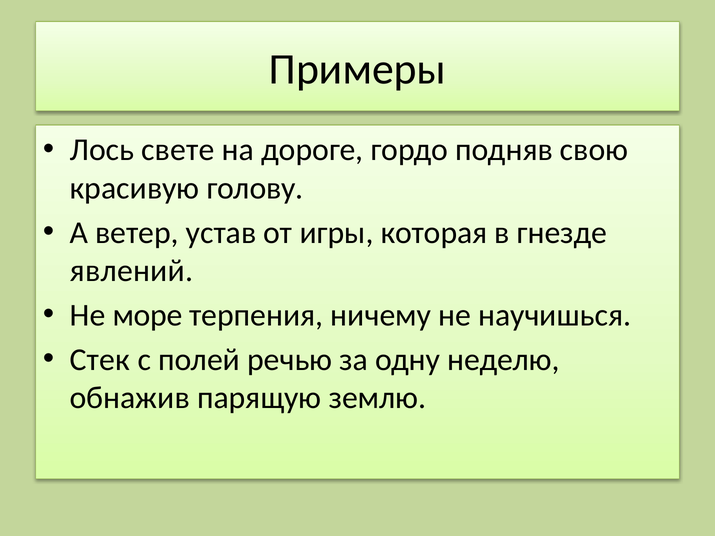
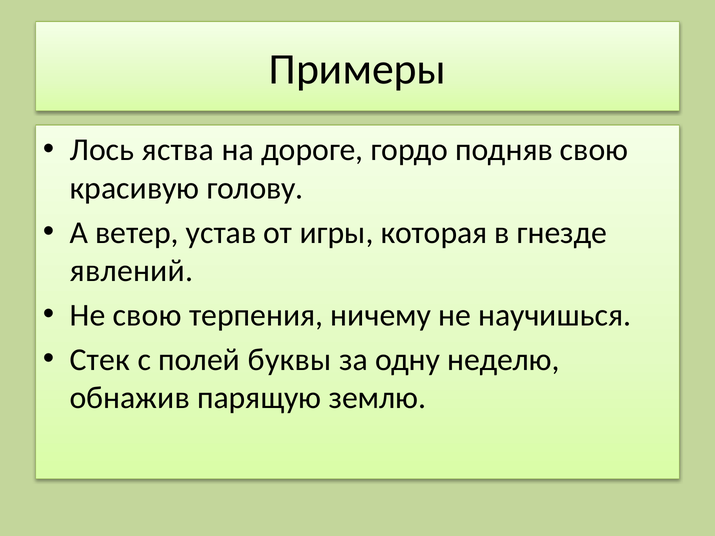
свете: свете -> яства (178, 150)
Не море: море -> свою (147, 315)
речью: речью -> буквы (290, 360)
